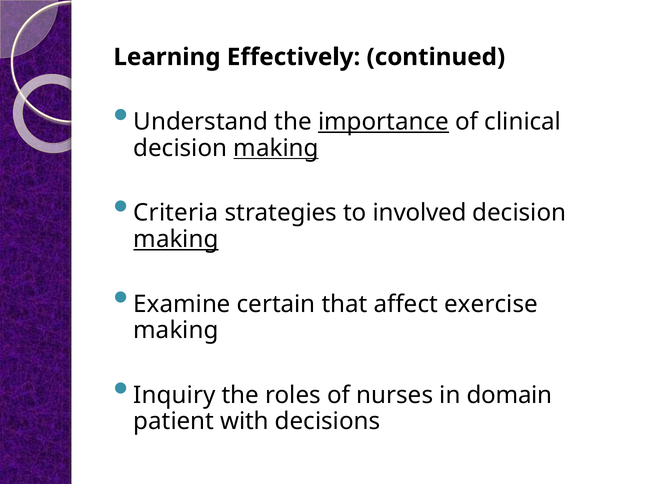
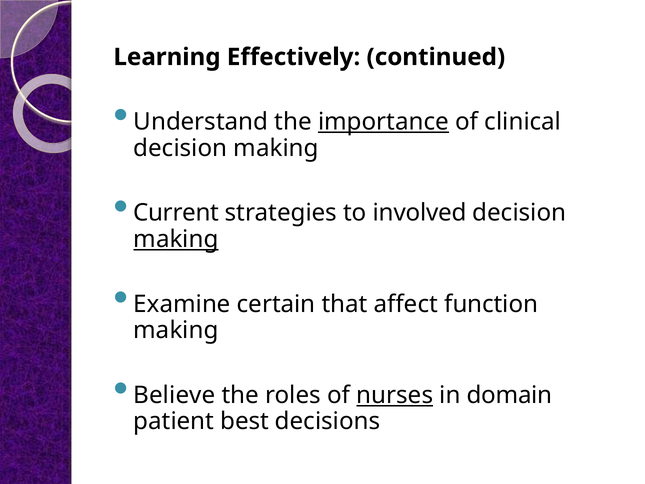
making underline: present -> none (276, 148)
Criteria: Criteria -> Current (176, 213)
exercise: exercise -> function (491, 304)
Inquiry: Inquiry -> Believe (174, 395)
nurses underline: none -> present (395, 395)
with: with -> best (245, 421)
